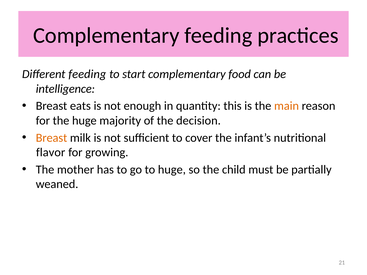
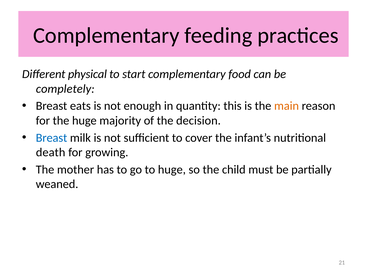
Different feeding: feeding -> physical (87, 74)
intelligence: intelligence -> completely (65, 89)
Breast colour: orange -> blue (52, 138)
flavor: flavor -> death (51, 153)
